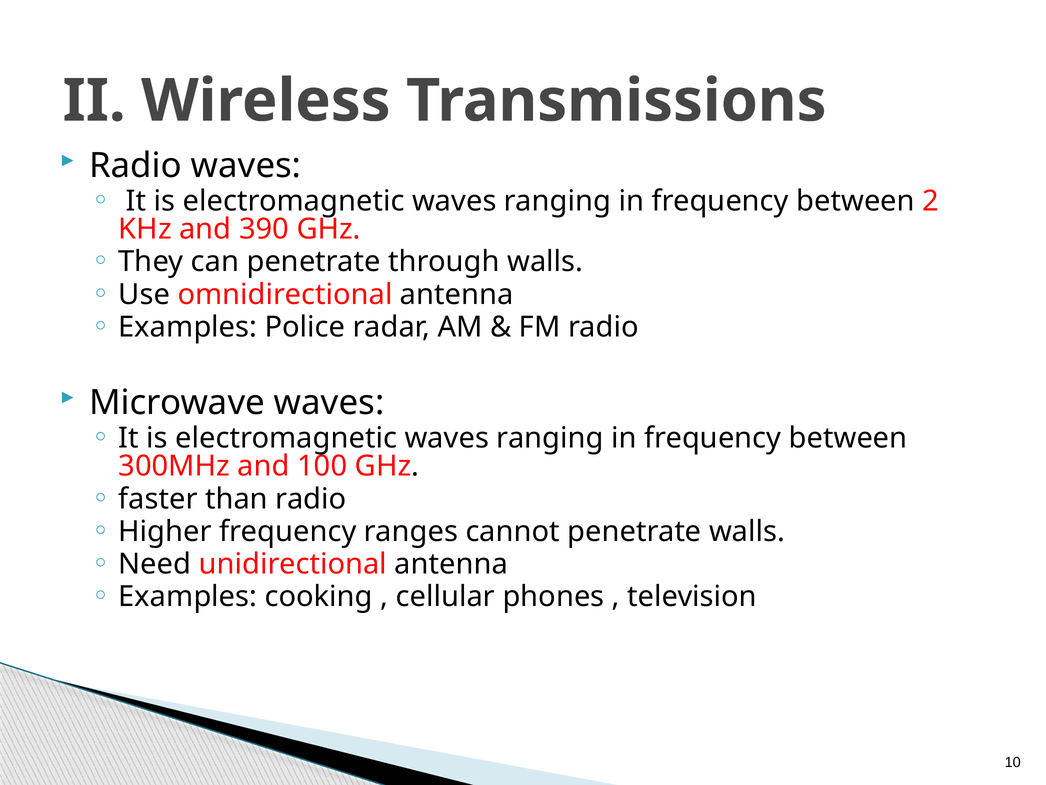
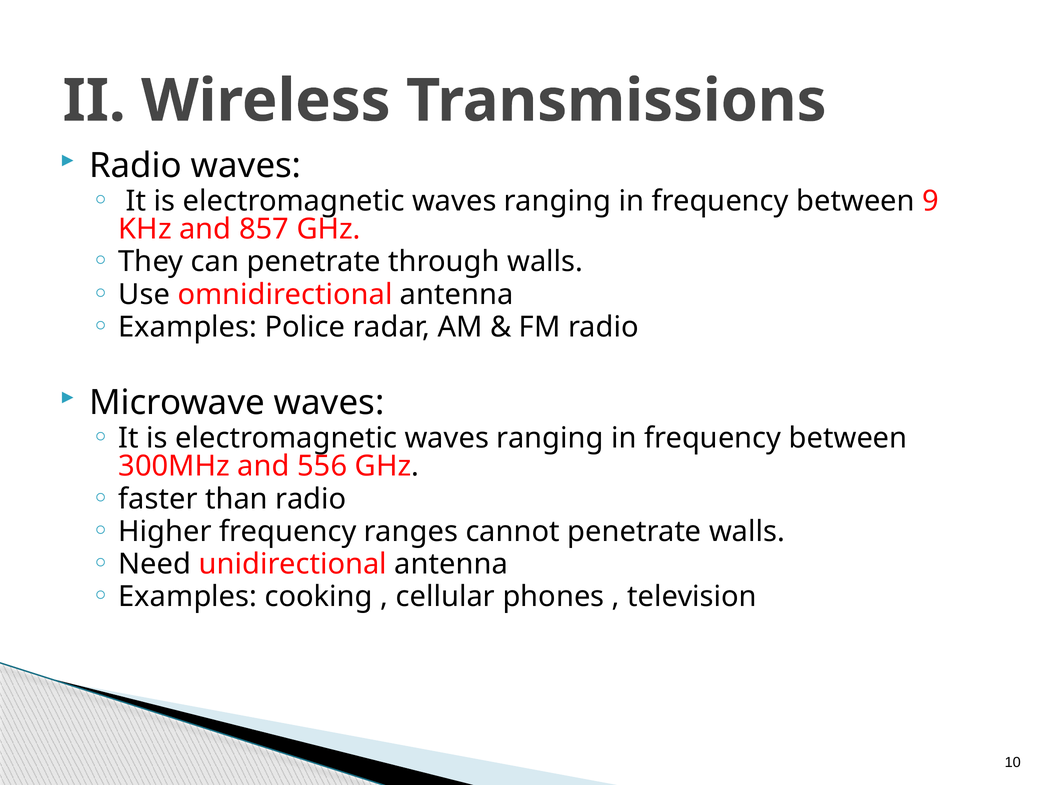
2: 2 -> 9 (931, 201)
390: 390 -> 857 (264, 229)
100: 100 -> 556 (322, 466)
